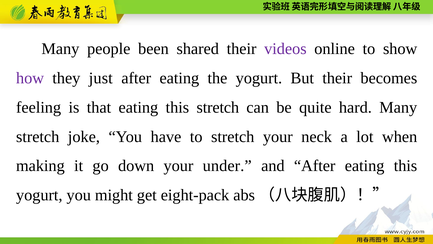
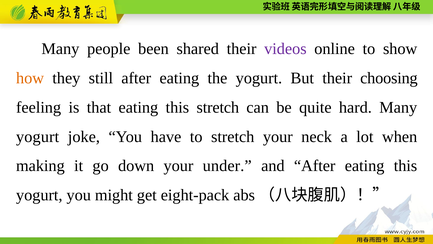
how colour: purple -> orange (30, 78)
just: just -> still (101, 78)
becomes: becomes -> choosing (389, 78)
stretch: stretch -> yogurt (38, 136)
